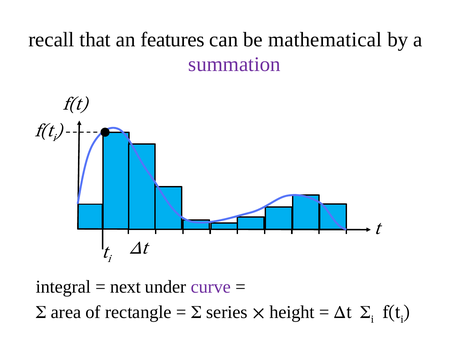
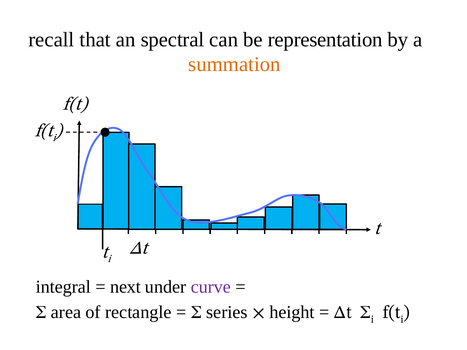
features: features -> spectral (172, 40)
mathematical: mathematical -> representation (325, 40)
summation colour: purple -> orange (234, 65)
